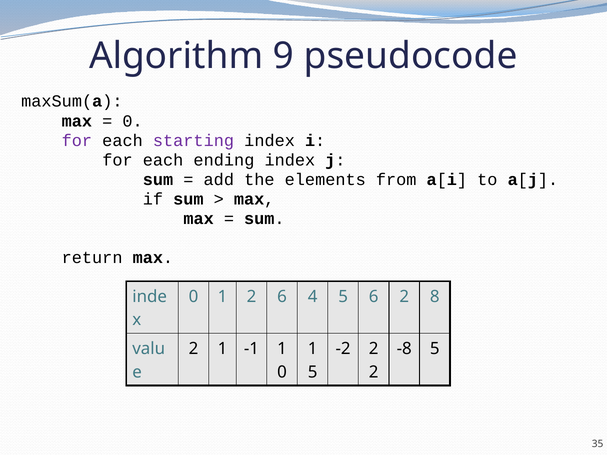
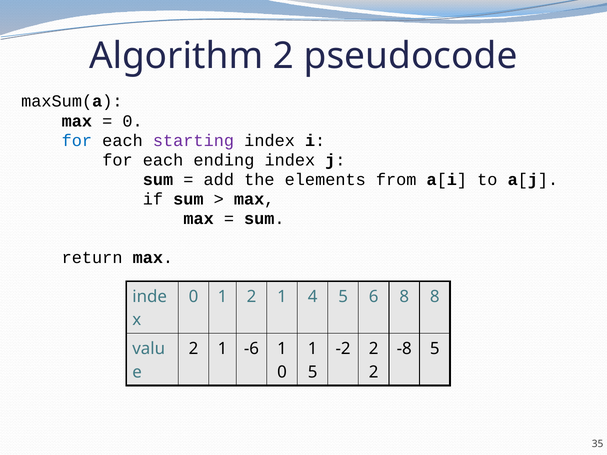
Algorithm 9: 9 -> 2 (284, 56)
for colour: purple -> blue (77, 141)
1 2 6: 6 -> 1 (282, 297)
6 2: 2 -> 8 (404, 297)
-1: -1 -> -6 (251, 349)
